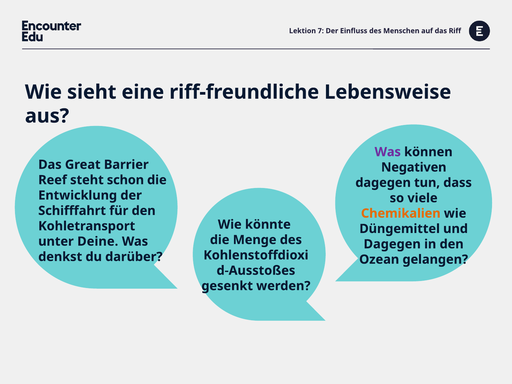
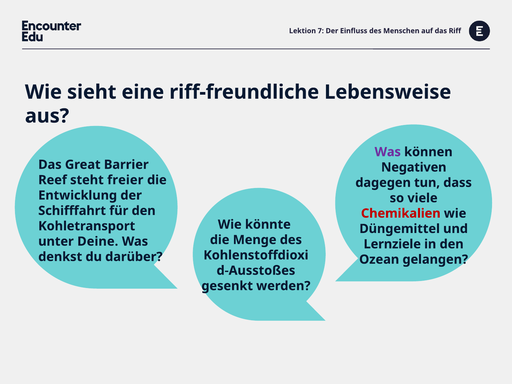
schon: schon -> freier (125, 180)
Chemikalien colour: orange -> red (401, 213)
Dagegen: Dagegen -> Lernziele (392, 244)
